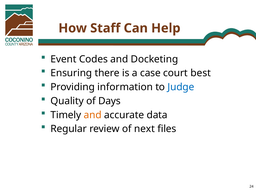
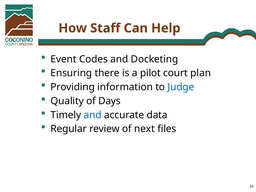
case: case -> pilot (150, 73)
best: best -> plan (201, 73)
and colour: orange -> blue (93, 115)
